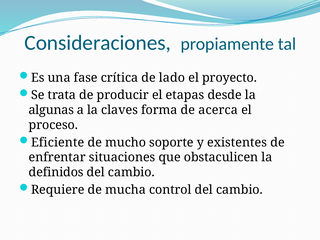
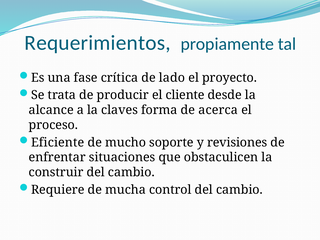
Consideraciones: Consideraciones -> Requerimientos (98, 43)
etapas: etapas -> cliente (185, 95)
algunas: algunas -> alcance (51, 110)
existentes: existentes -> revisiones (237, 142)
definidos: definidos -> construir (56, 172)
